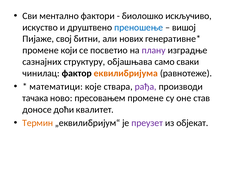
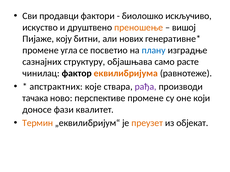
ментално: ментално -> продавци (59, 16)
преношење colour: blue -> orange (139, 27)
свој: свој -> коју (64, 39)
који: који -> угла (69, 50)
плану colour: purple -> blue (154, 50)
сваки: сваки -> расте (188, 62)
математици: математици -> апстрактних (56, 87)
пресовањем: пресовањем -> перспективе (100, 98)
став: став -> који (202, 98)
доћи: доћи -> фази (64, 110)
преузет colour: purple -> orange (147, 123)
